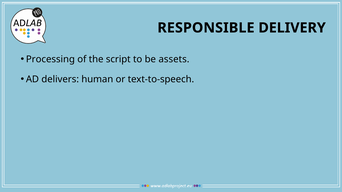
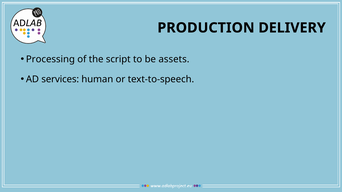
RESPONSIBLE: RESPONSIBLE -> PRODUCTION (206, 28)
delivers: delivers -> services (60, 79)
